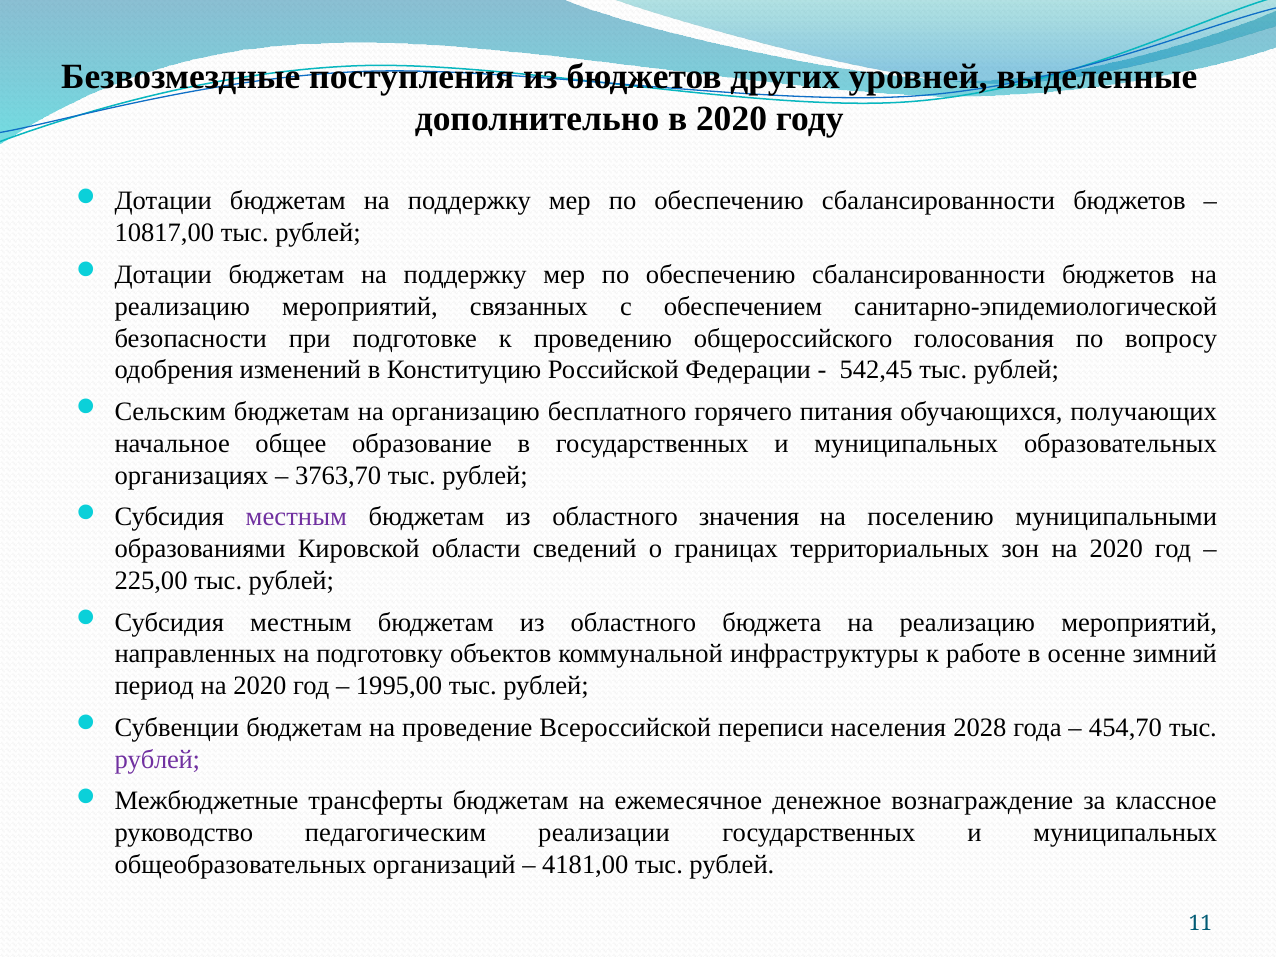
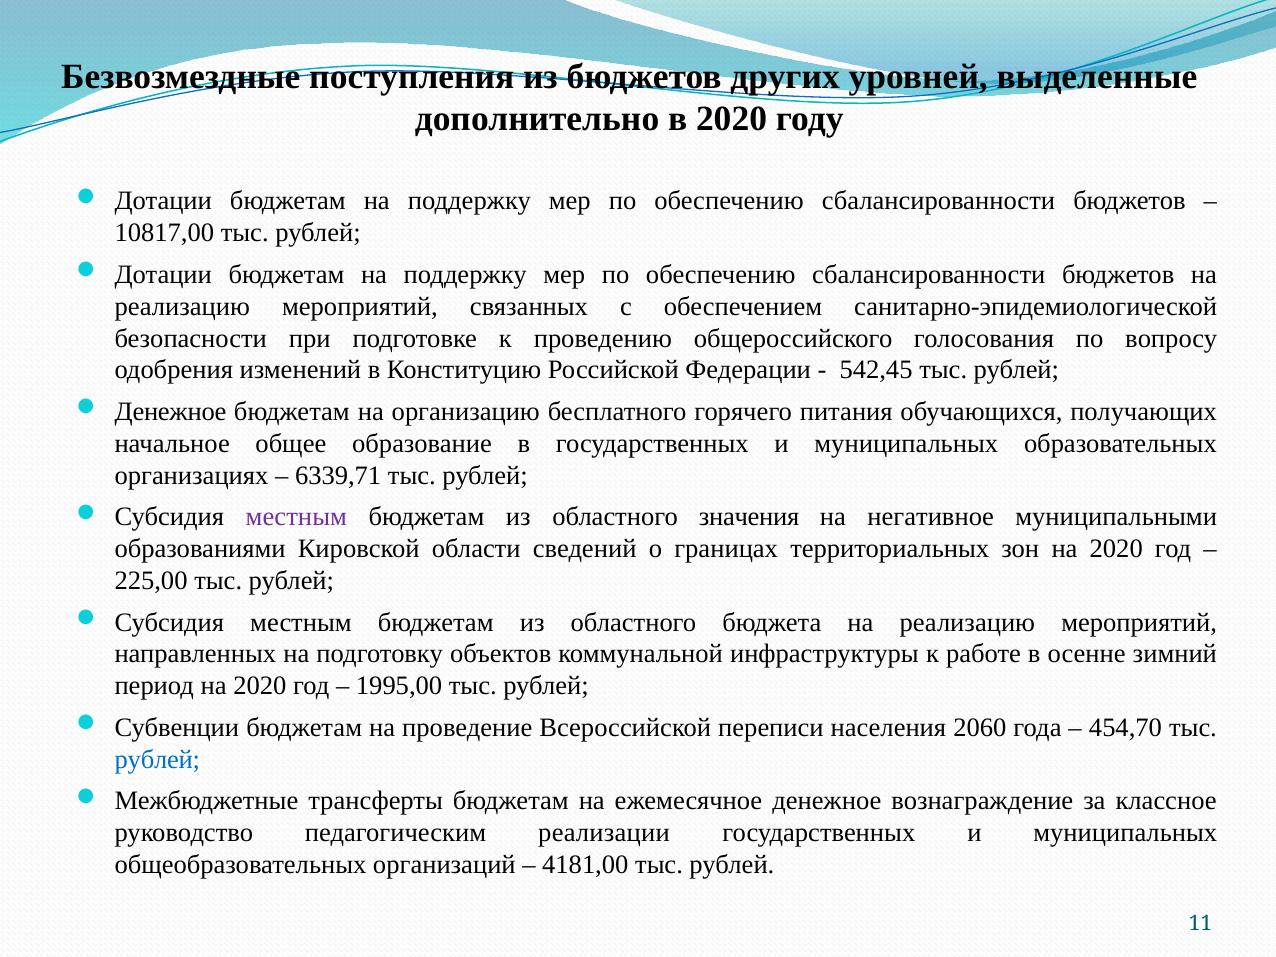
Сельским: Сельским -> Денежное (170, 412)
3763,70: 3763,70 -> 6339,71 (338, 476)
поселению: поселению -> негативное (931, 517)
2028: 2028 -> 2060 (980, 728)
рублей colour: purple -> blue (157, 759)
